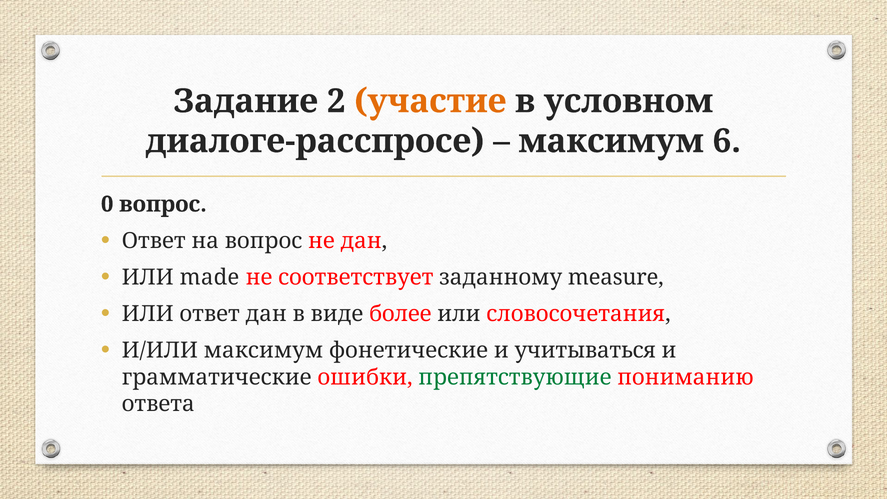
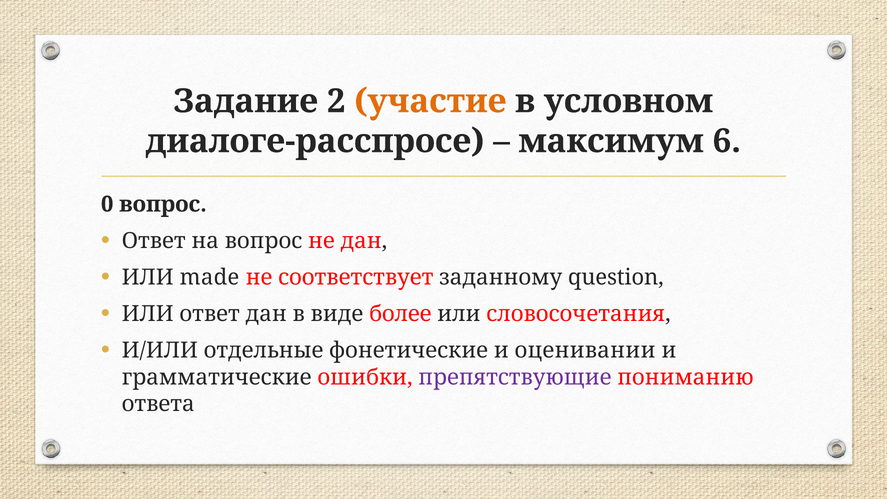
measure: measure -> question (616, 277)
И/ИЛИ максимум: максимум -> отдельные (264, 351)
учитываться: учитываться -> оценивании (585, 351)
препятствующие colour: green -> purple (515, 377)
